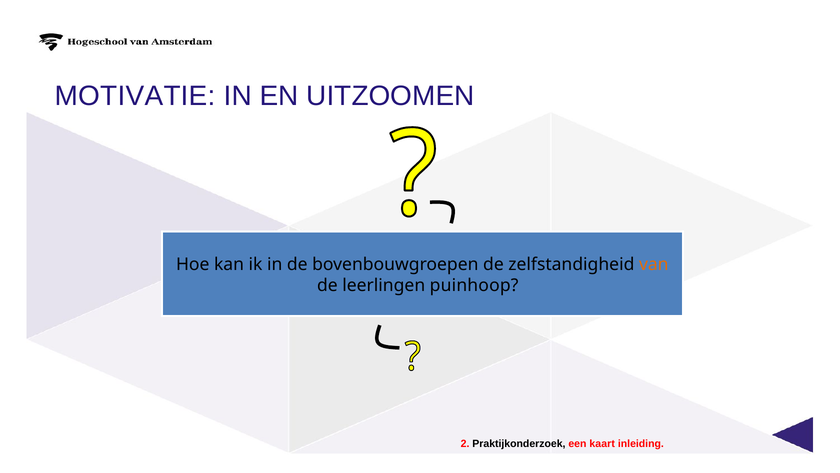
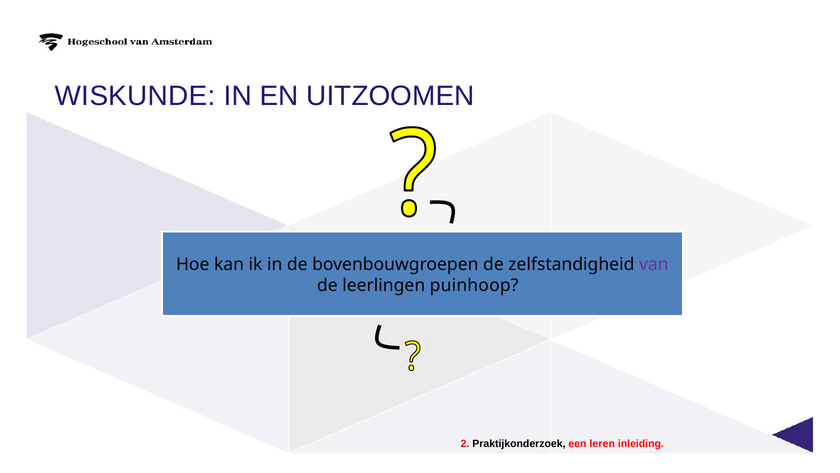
MOTIVATIE: MOTIVATIE -> WISKUNDE (135, 96)
van colour: orange -> purple (654, 264)
kaart: kaart -> leren (602, 443)
